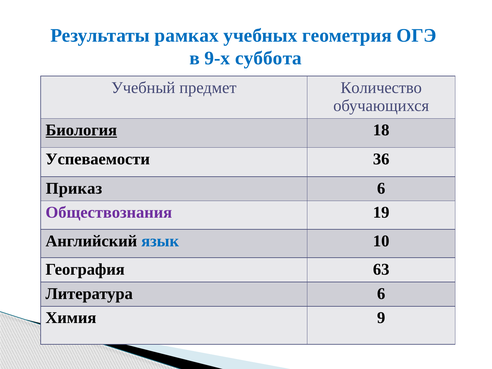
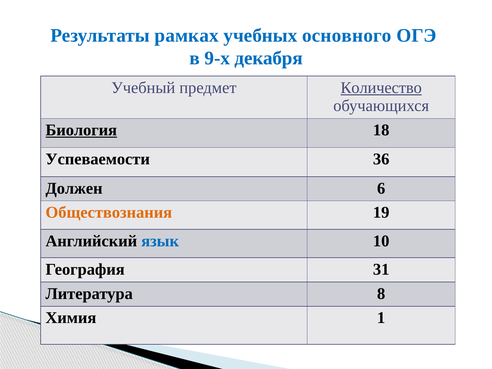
геометрия: геометрия -> основного (347, 35)
суббота: суббота -> декабря (269, 58)
Количество underline: none -> present (381, 88)
Приказ: Приказ -> Должен (74, 188)
Обществознания colour: purple -> orange (109, 213)
63: 63 -> 31 (381, 269)
Литература 6: 6 -> 8 (381, 294)
9: 9 -> 1 (381, 318)
